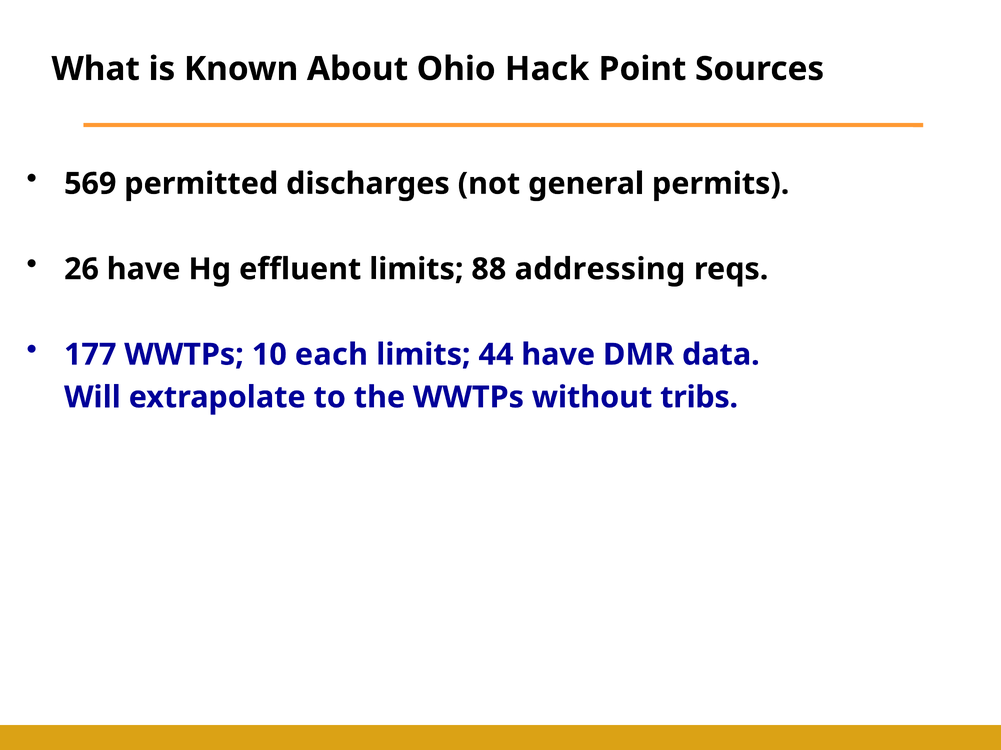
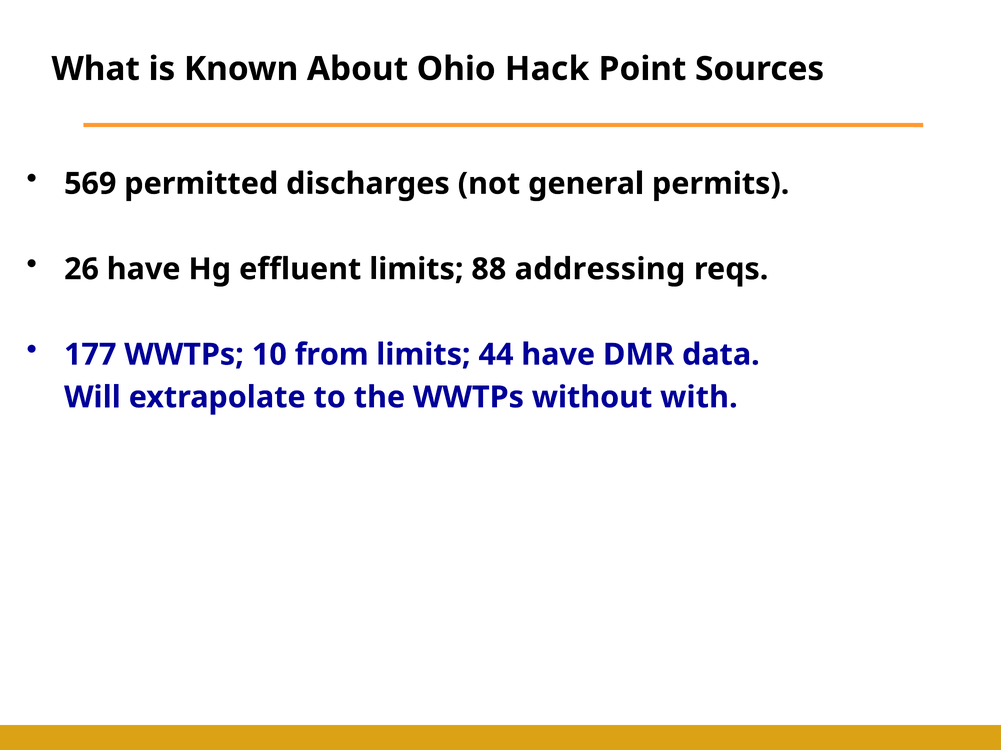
each: each -> from (332, 355)
tribs: tribs -> with (699, 398)
